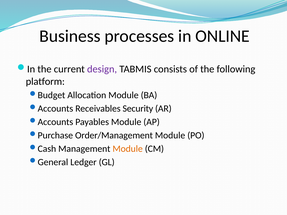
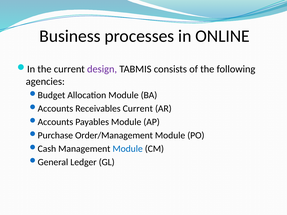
platform: platform -> agencies (45, 82)
Receivables Security: Security -> Current (138, 109)
Module colour: orange -> blue (128, 149)
